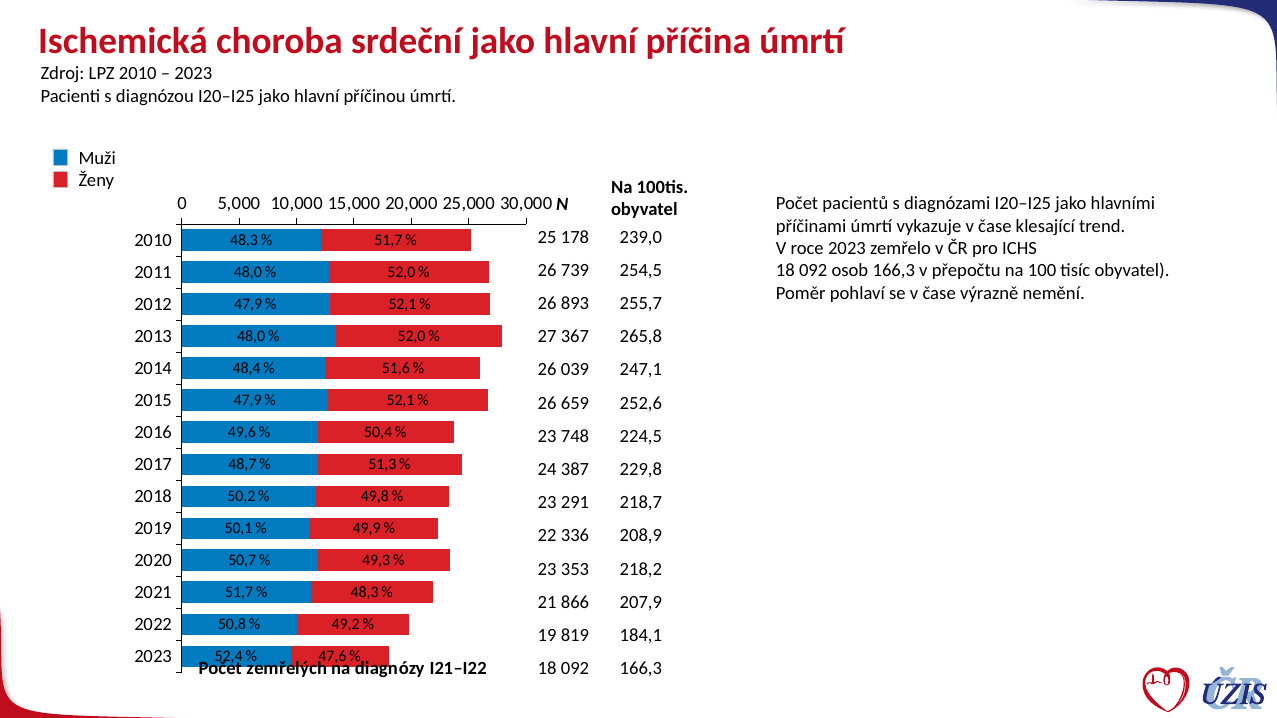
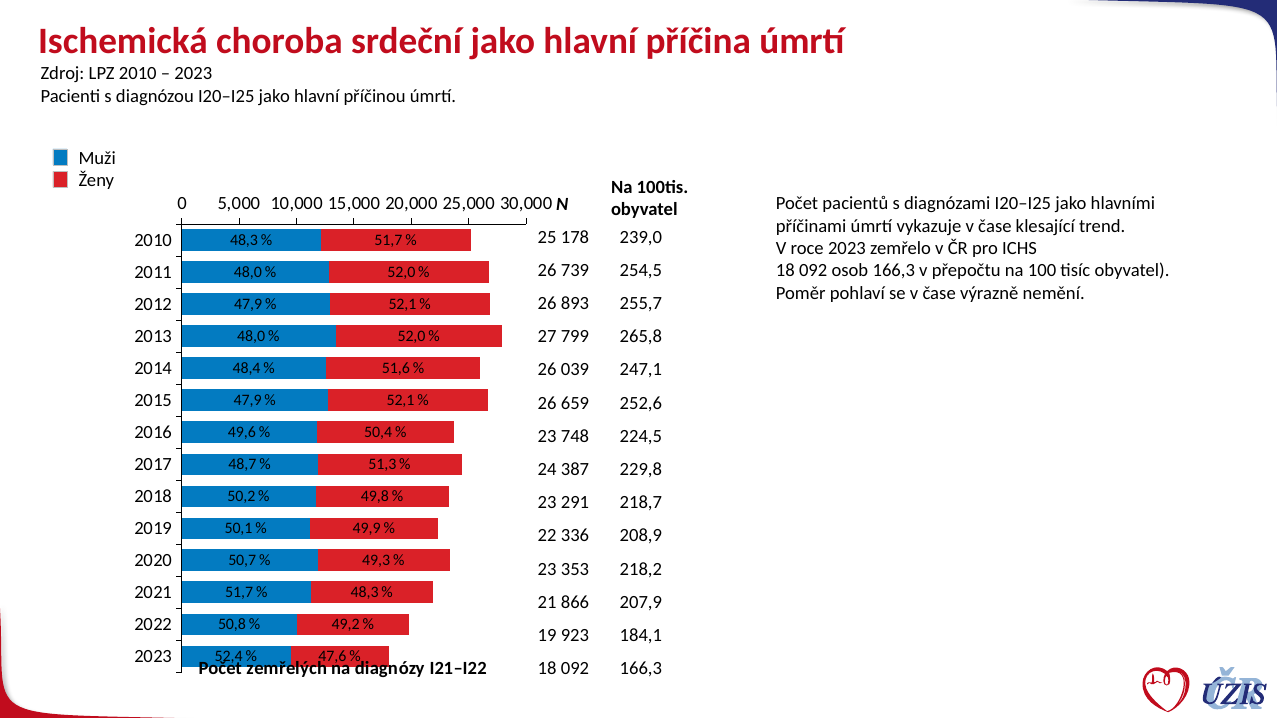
367: 367 -> 799 (575, 337)
819: 819 -> 923 (575, 636)
